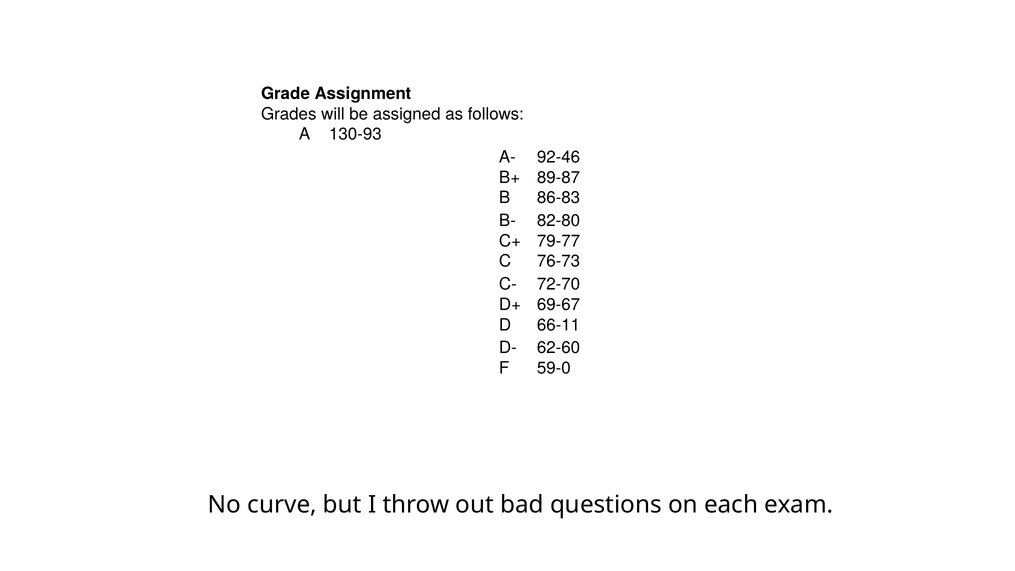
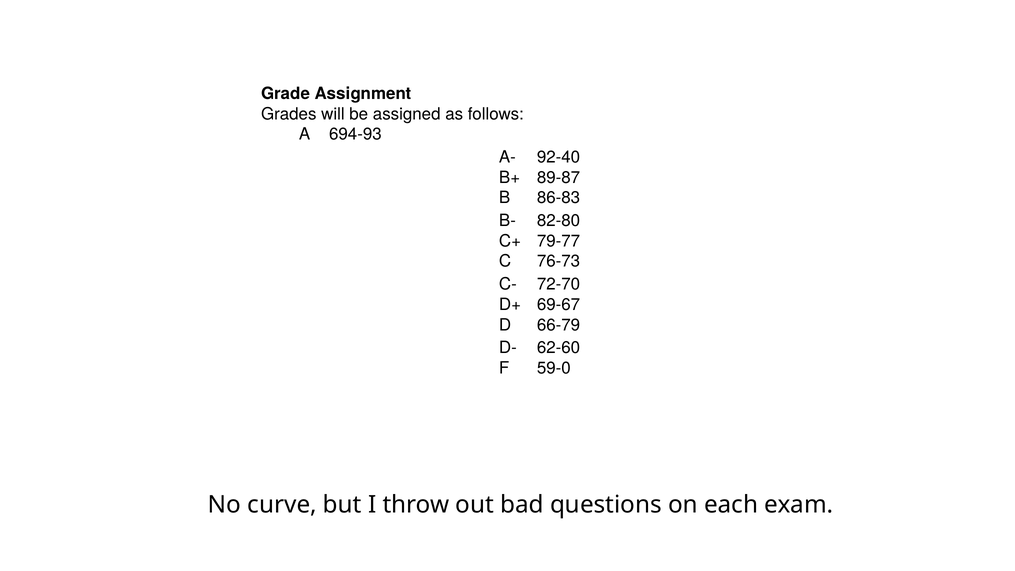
130-93: 130-93 -> 694-93 (355, 134)
92-46: 92-46 -> 92-40 (559, 157)
66-11: 66-11 -> 66-79 (559, 325)
